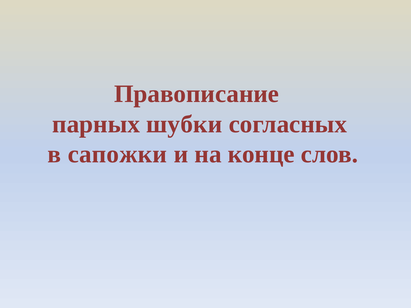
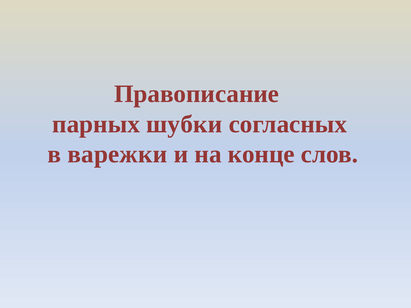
сапожки: сапожки -> варежки (117, 154)
